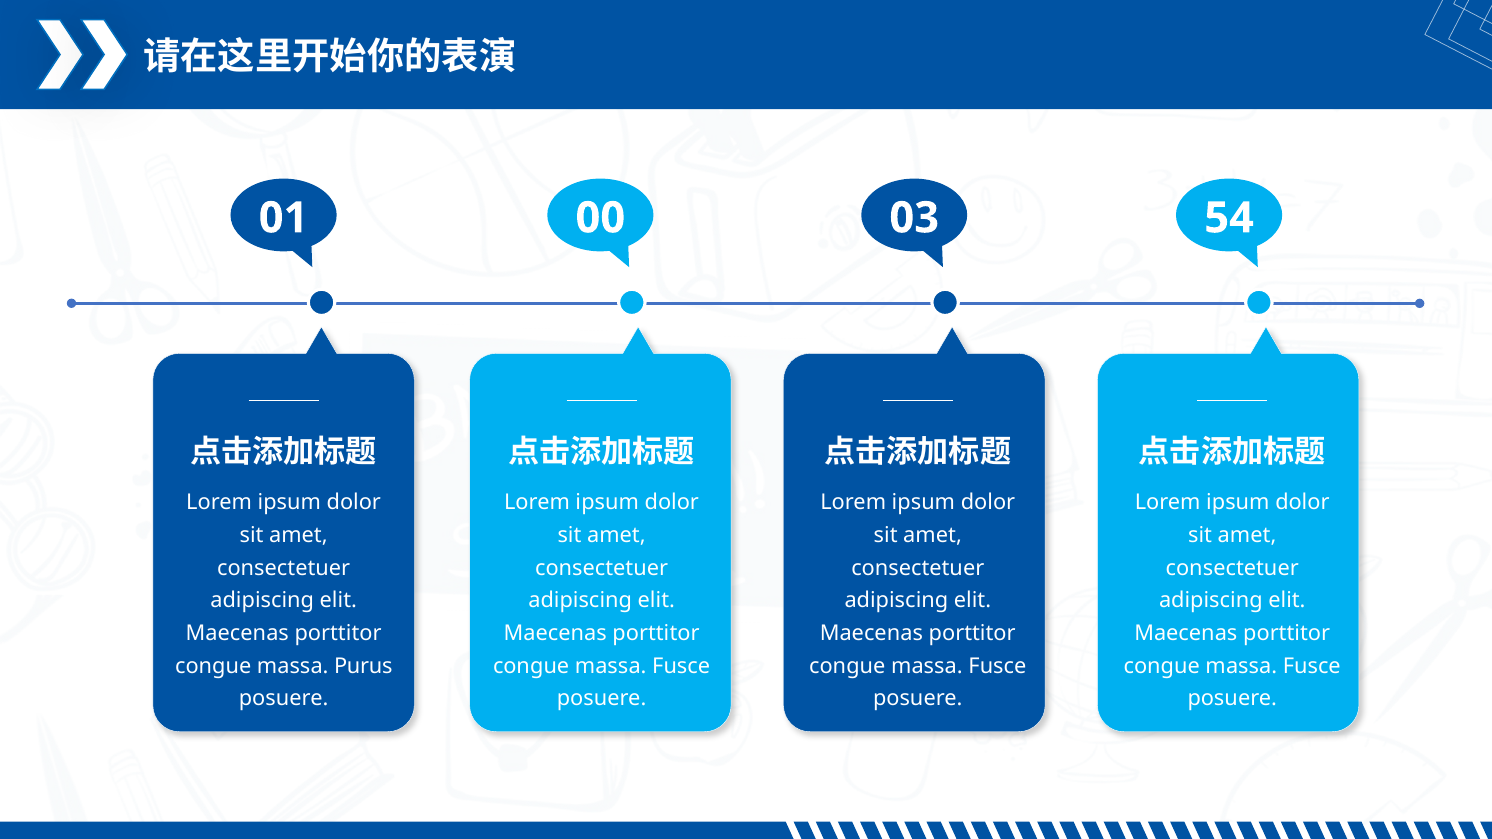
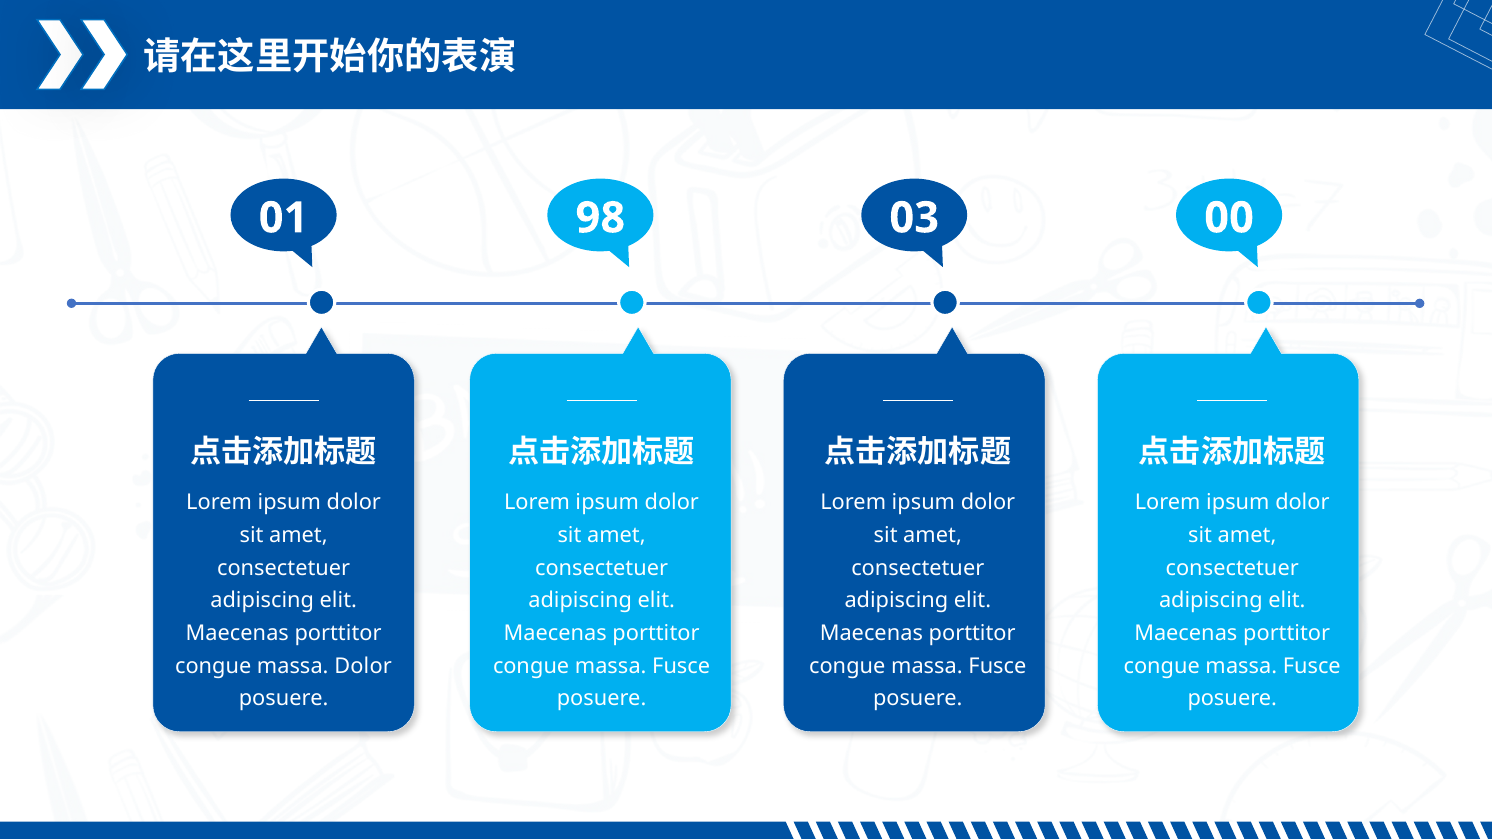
00: 00 -> 98 (600, 218)
54: 54 -> 00 (1229, 218)
massa Purus: Purus -> Dolor (363, 666)
